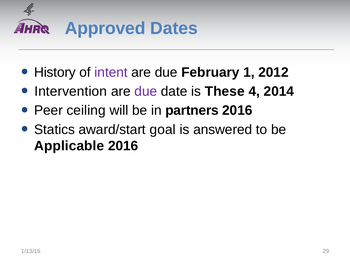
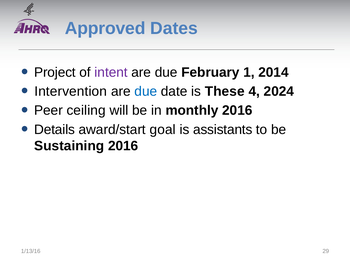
History: History -> Project (55, 72)
2012: 2012 -> 2014 (273, 72)
due colour: purple -> blue (146, 91)
2014: 2014 -> 2024 (279, 91)
partners: partners -> monthly (192, 110)
Statics: Statics -> Details (55, 129)
answered: answered -> assistants (223, 129)
Applicable: Applicable -> Sustaining (69, 146)
